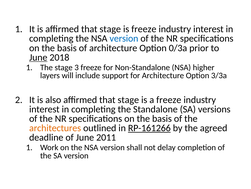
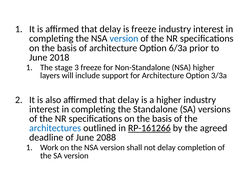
is affirmed that stage: stage -> delay (110, 29)
0/3a: 0/3a -> 6/3a (178, 48)
June underline: present -> none (38, 57)
also affirmed that stage: stage -> delay (128, 99)
a freeze: freeze -> higher (169, 99)
architectures colour: orange -> blue (55, 128)
2011: 2011 -> 2088 (106, 137)
